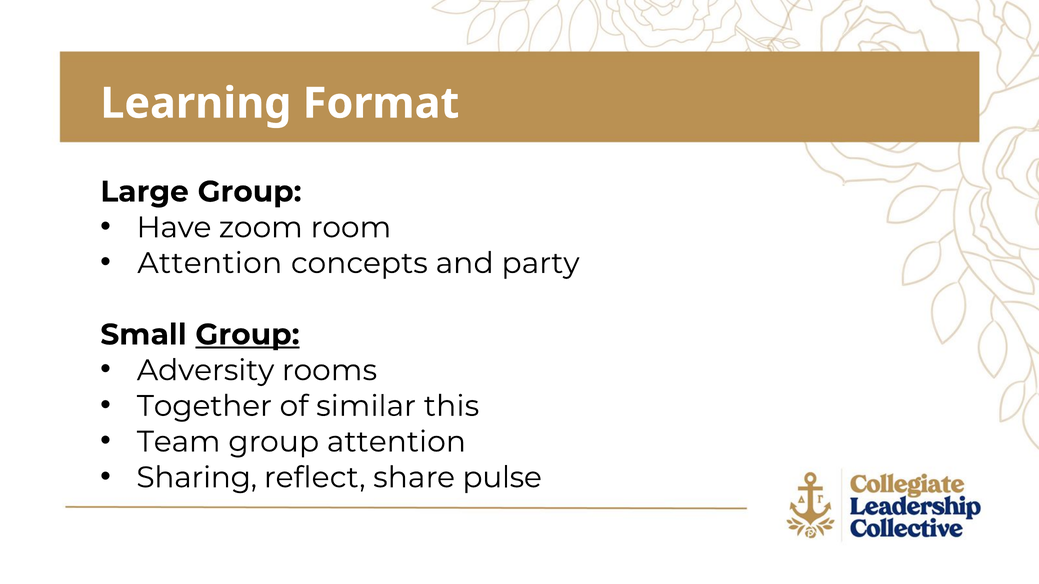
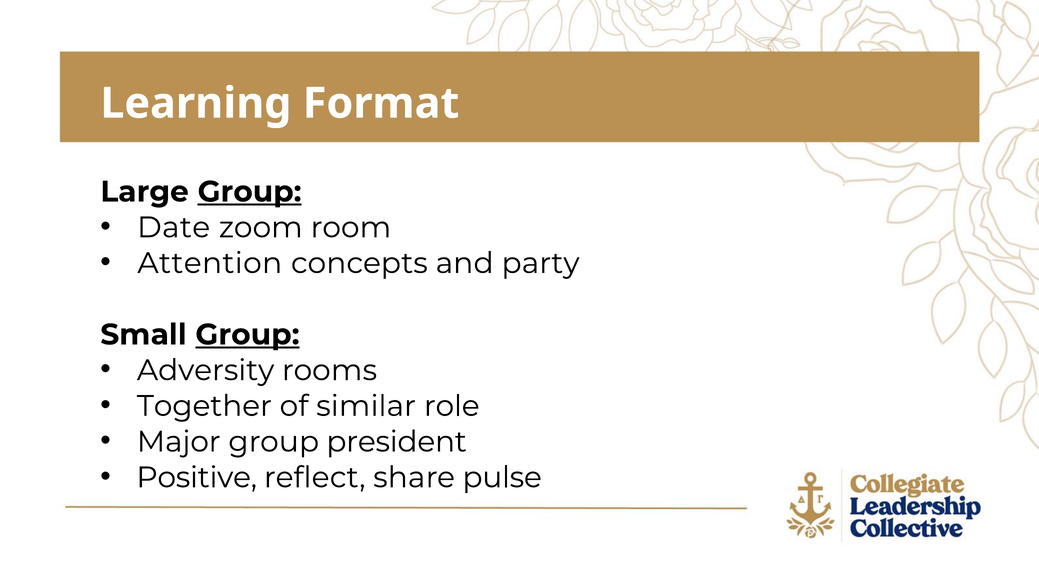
Group underline: none -> present (250, 192)
Have: Have -> Date (174, 228)
this: this -> role (452, 406)
Team: Team -> Major (179, 442)
group attention: attention -> president (397, 442)
Sharing: Sharing -> Positive (197, 478)
